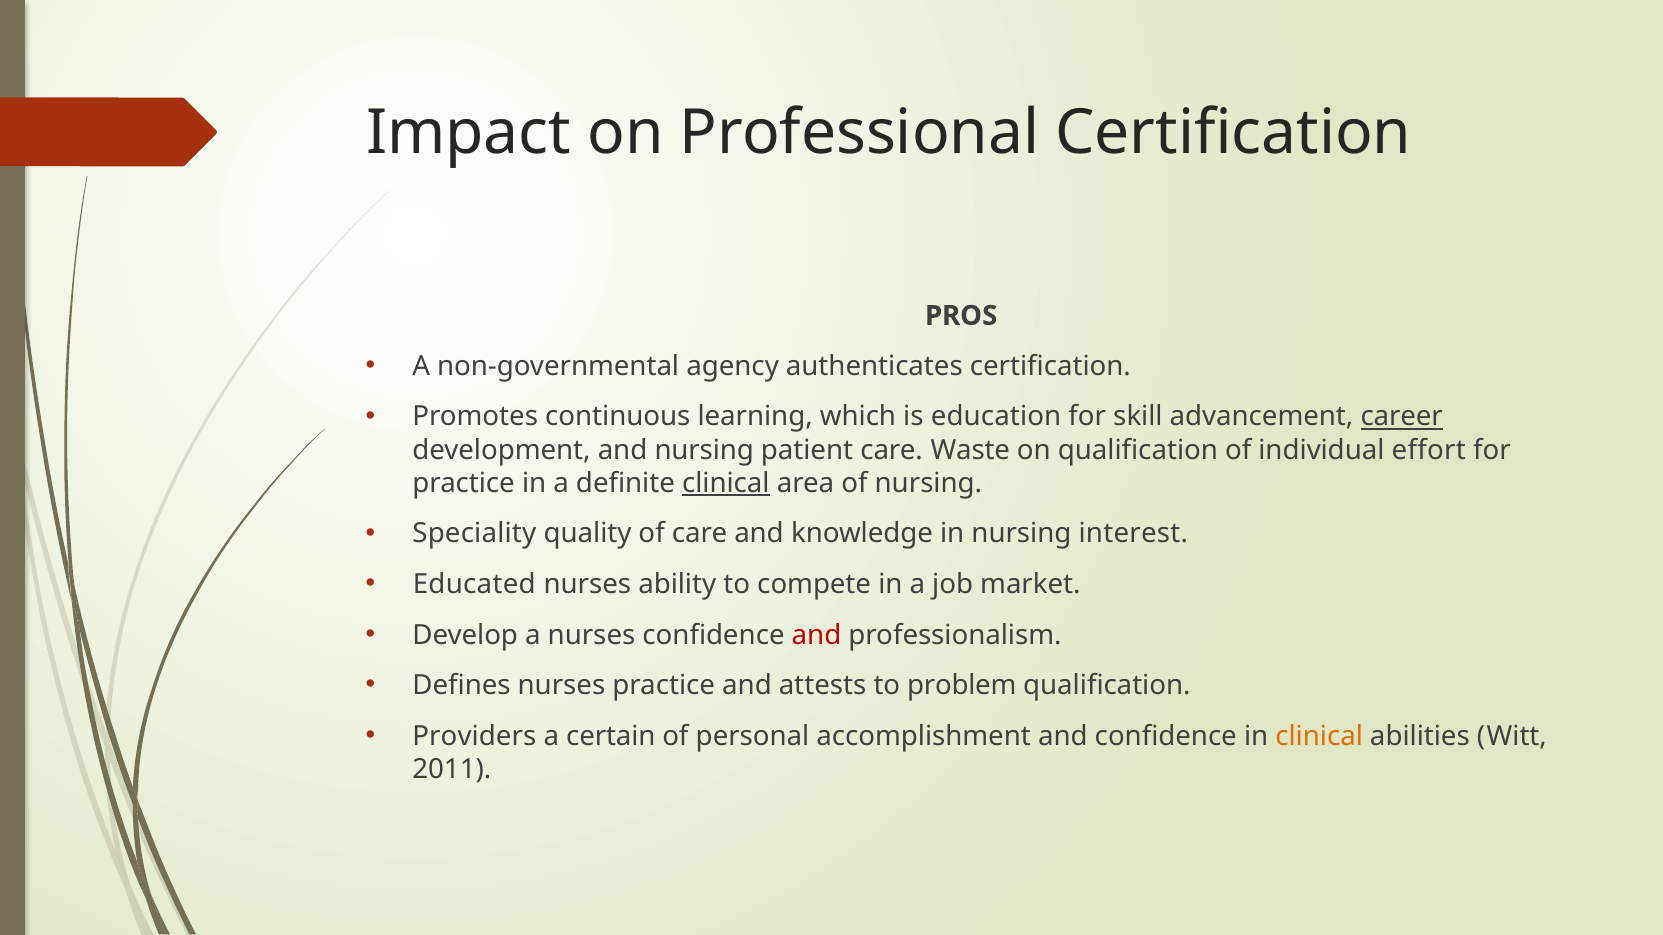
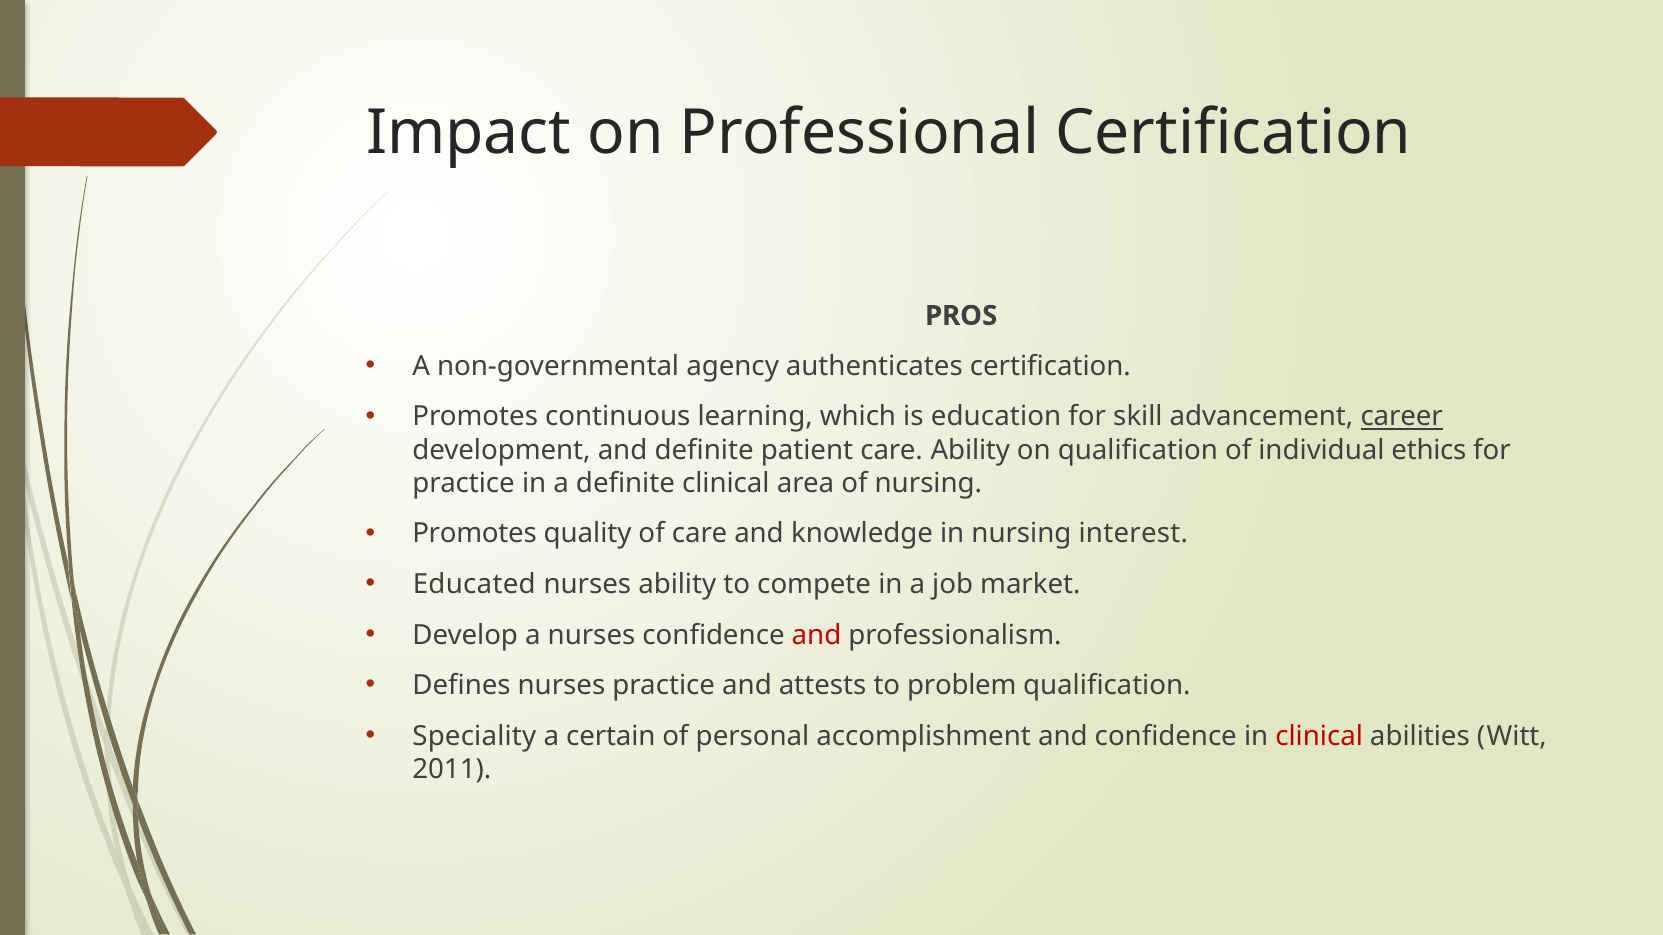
and nursing: nursing -> definite (704, 450)
care Waste: Waste -> Ability (970, 450)
effort: effort -> ethics (1429, 450)
clinical underline: present -> none (726, 483)
Speciality: Speciality -> Promotes (475, 534)
Providers: Providers -> Speciality (474, 736)
clinical colour: orange -> red (1319, 736)
